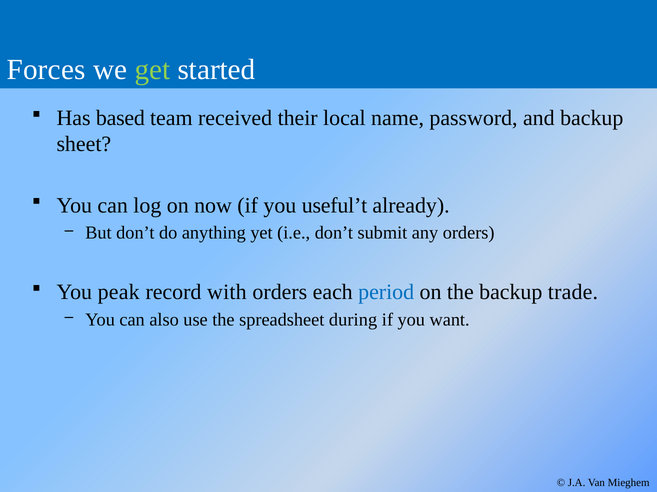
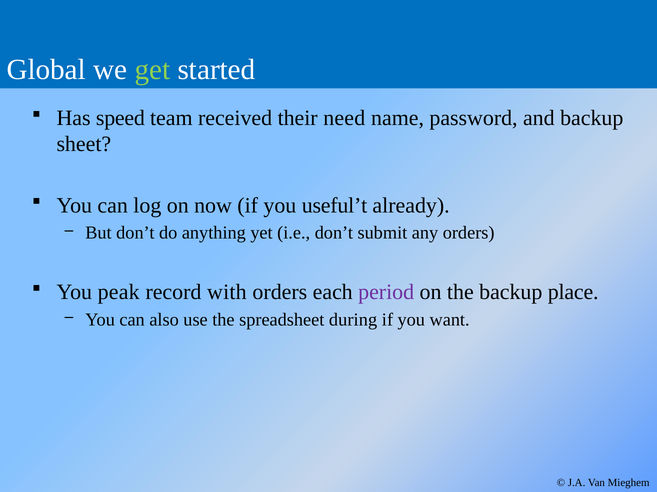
Forces: Forces -> Global (46, 70)
based: based -> speed (120, 118)
local: local -> need (344, 118)
period colour: blue -> purple (386, 293)
trade: trade -> place (573, 293)
